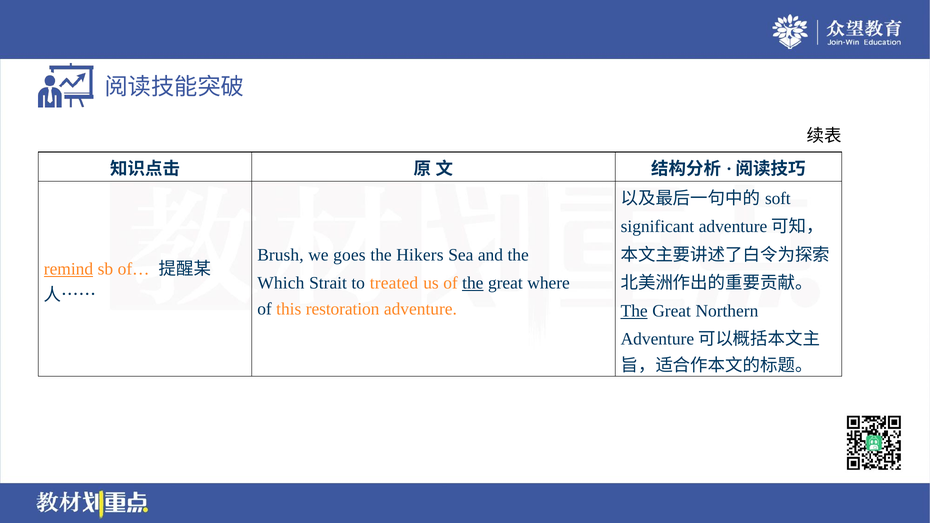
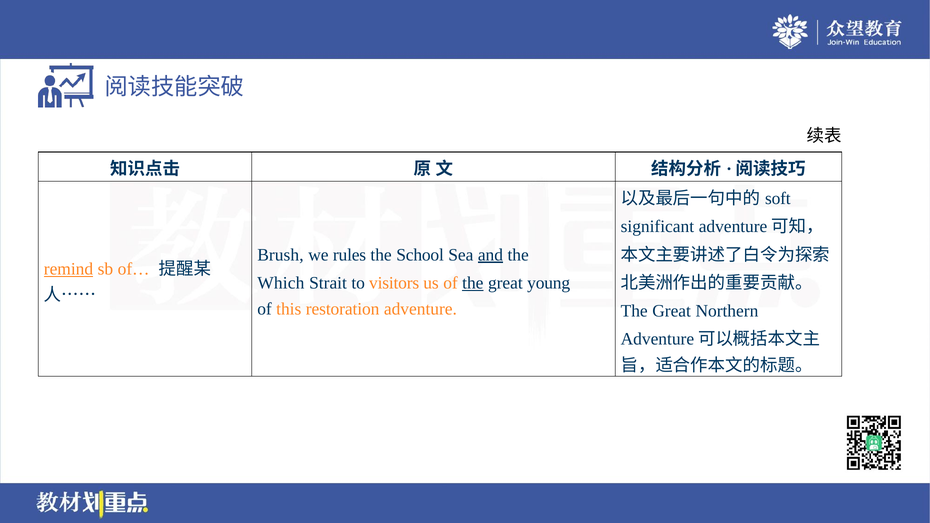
goes: goes -> rules (350, 255)
Hikers: Hikers -> School (420, 255)
and underline: none -> present (490, 255)
treated: treated -> visitors (394, 283)
where: where -> young (549, 283)
The underline: present -> none (634, 311)
